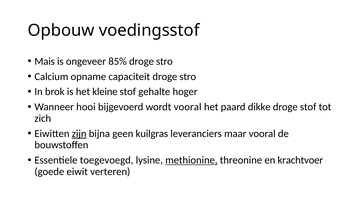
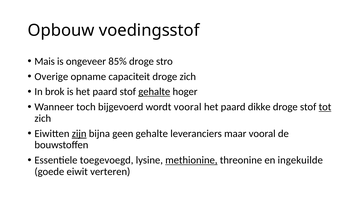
Calcium: Calcium -> Overige (51, 77)
capaciteit droge stro: stro -> zich (188, 77)
is het kleine: kleine -> paard (105, 92)
gehalte underline: none -> present (154, 92)
hooi: hooi -> toch (86, 107)
tot underline: none -> present (325, 107)
geen kuilgras: kuilgras -> gehalte (152, 134)
krachtvoer: krachtvoer -> ingekuilde (300, 160)
